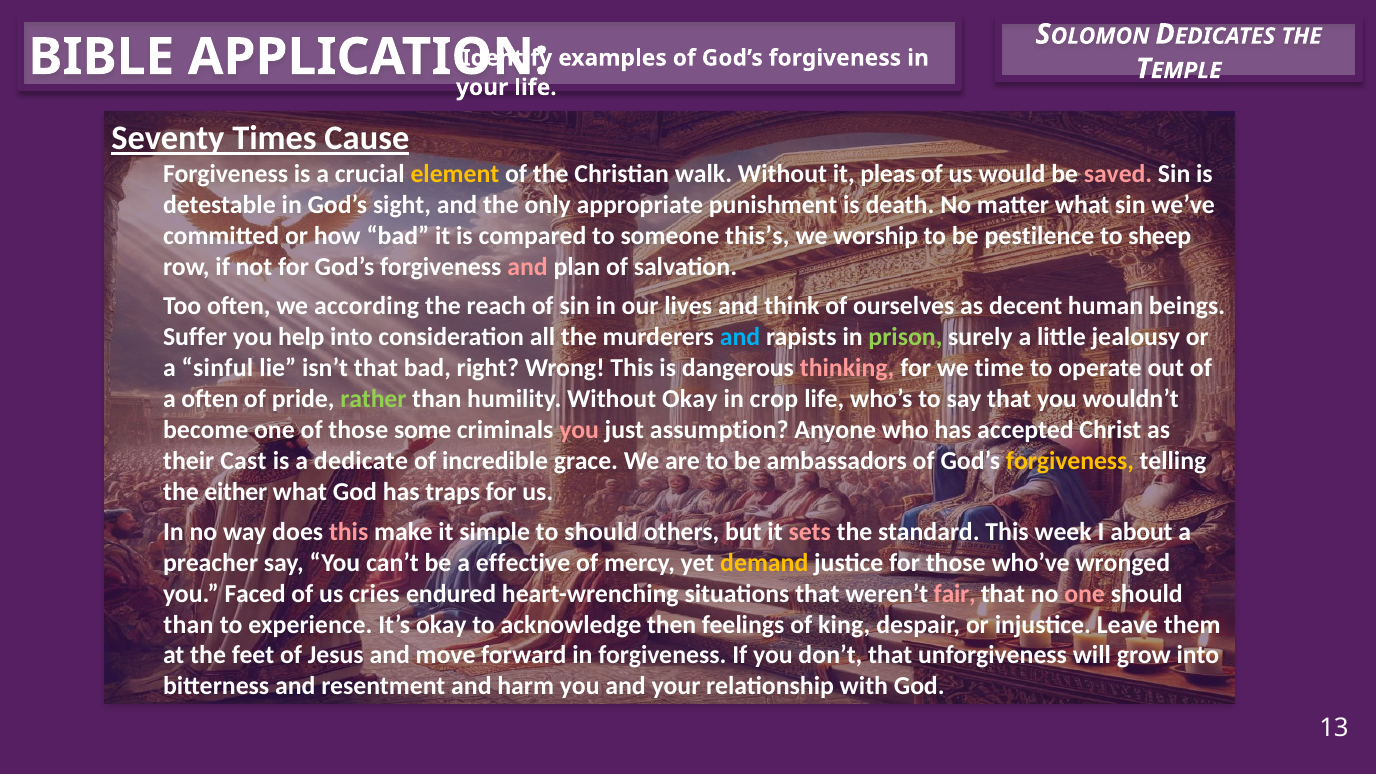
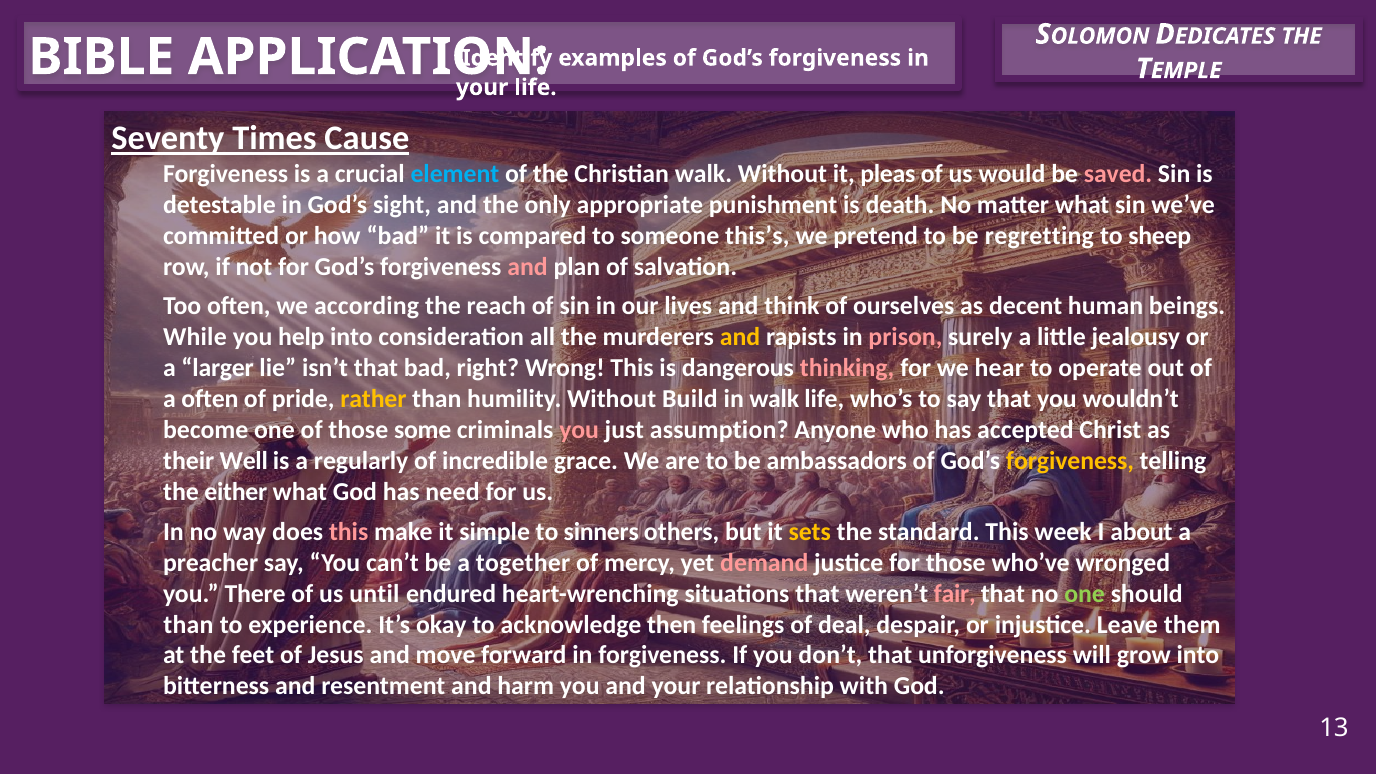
element colour: yellow -> light blue (455, 174)
worship: worship -> pretend (876, 236)
pestilence: pestilence -> regretting (1039, 236)
Suffer: Suffer -> While (195, 337)
and colour: light blue -> yellow (740, 337)
prison colour: light green -> pink (905, 337)
sinful: sinful -> larger (218, 368)
time: time -> hear (999, 368)
rather colour: light green -> yellow (373, 399)
Without Okay: Okay -> Build (690, 399)
in crop: crop -> walk (774, 399)
Cast: Cast -> Well (244, 461)
dedicate: dedicate -> regularly (361, 461)
traps: traps -> need (453, 492)
to should: should -> sinners (601, 532)
sets colour: pink -> yellow (810, 532)
effective: effective -> together (523, 563)
demand colour: yellow -> pink (764, 563)
Faced: Faced -> There (255, 594)
cries: cries -> until (374, 594)
one colour: pink -> light green (1085, 594)
king: king -> deal (844, 624)
